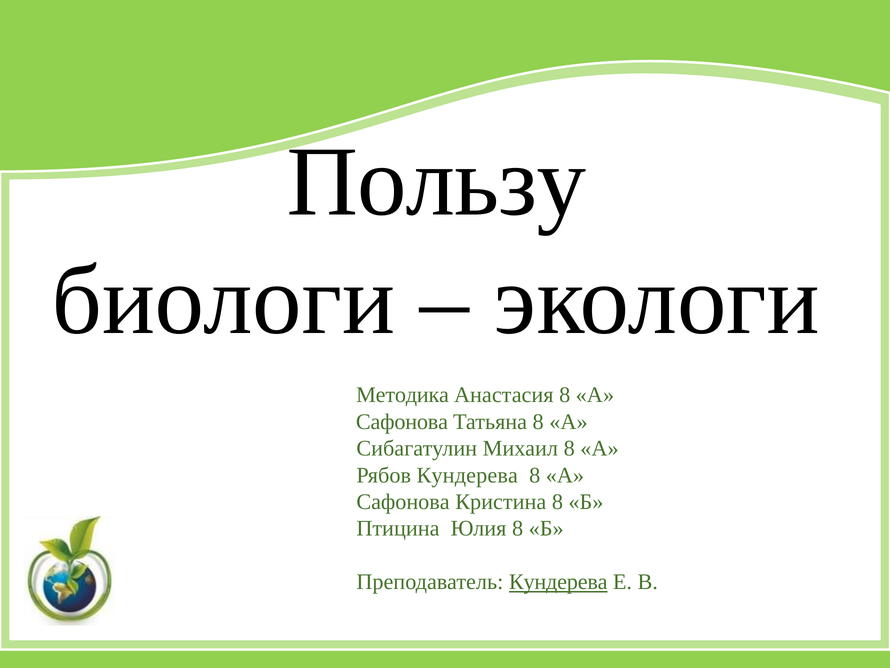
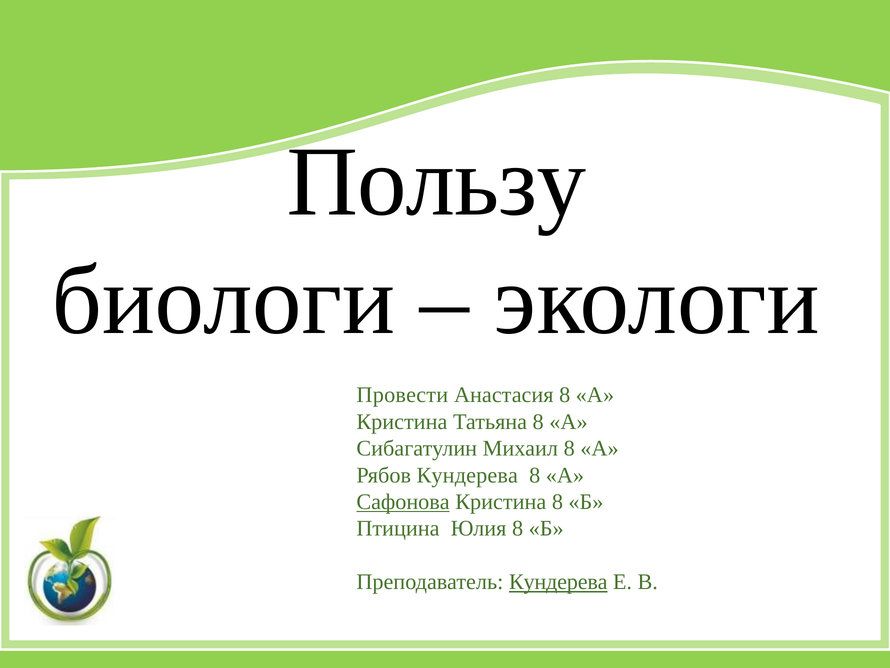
Методика: Методика -> Провести (402, 395)
Сафонова: Сафонова -> Кристина (402, 421)
Сафонова underline: none -> present (403, 502)
